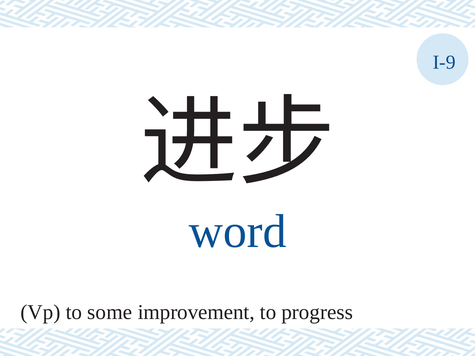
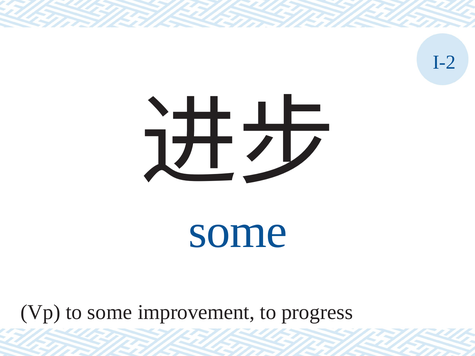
I-9: I-9 -> I-2 (444, 62)
word: word -> some (238, 232)
